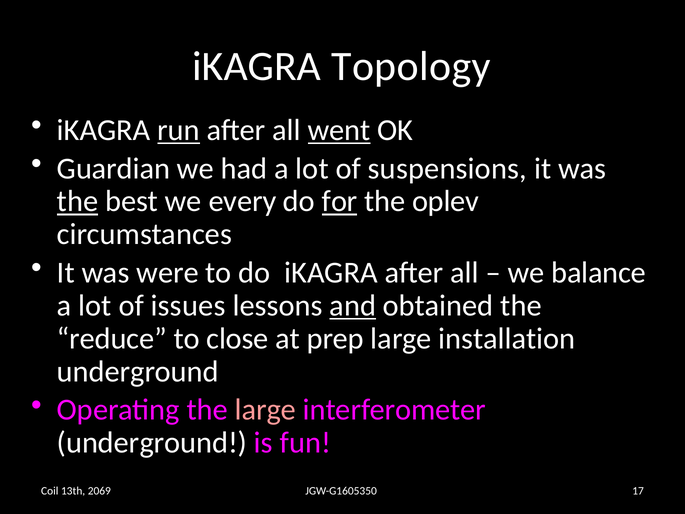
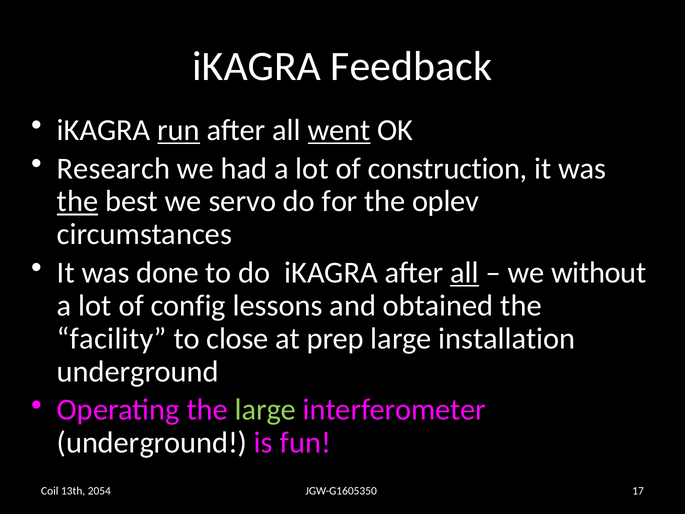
Topology: Topology -> Feedback (411, 66)
Guardian: Guardian -> Research (113, 168)
suspensions: suspensions -> construction (448, 168)
every: every -> servo (242, 201)
for underline: present -> none (340, 201)
were: were -> done (168, 273)
all underline: none -> present (464, 273)
balance: balance -> without (599, 273)
issues: issues -> config (188, 305)
and underline: present -> none (353, 305)
reduce: reduce -> facility (112, 338)
large colour: pink -> light green (265, 410)
2069: 2069 -> 2054 (99, 491)
